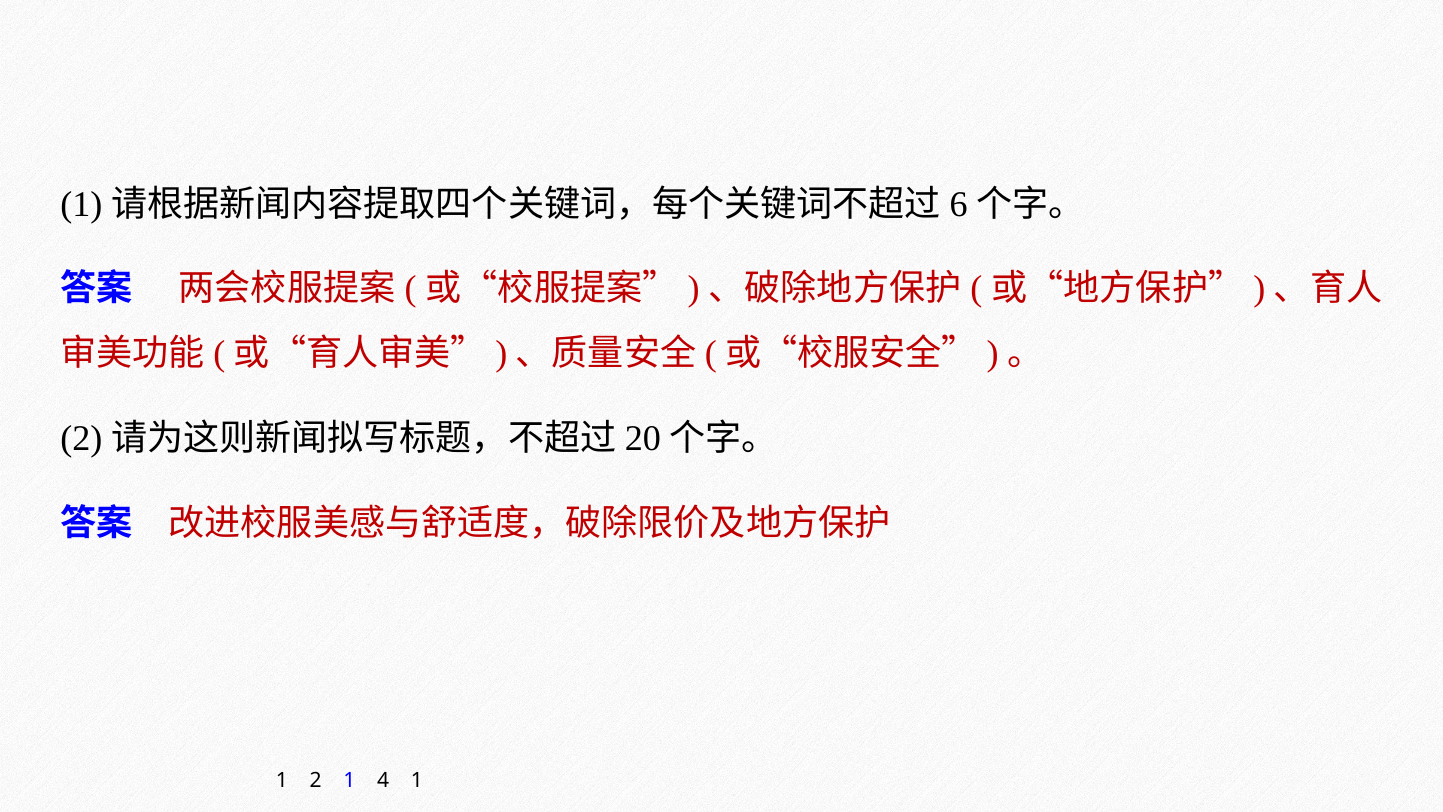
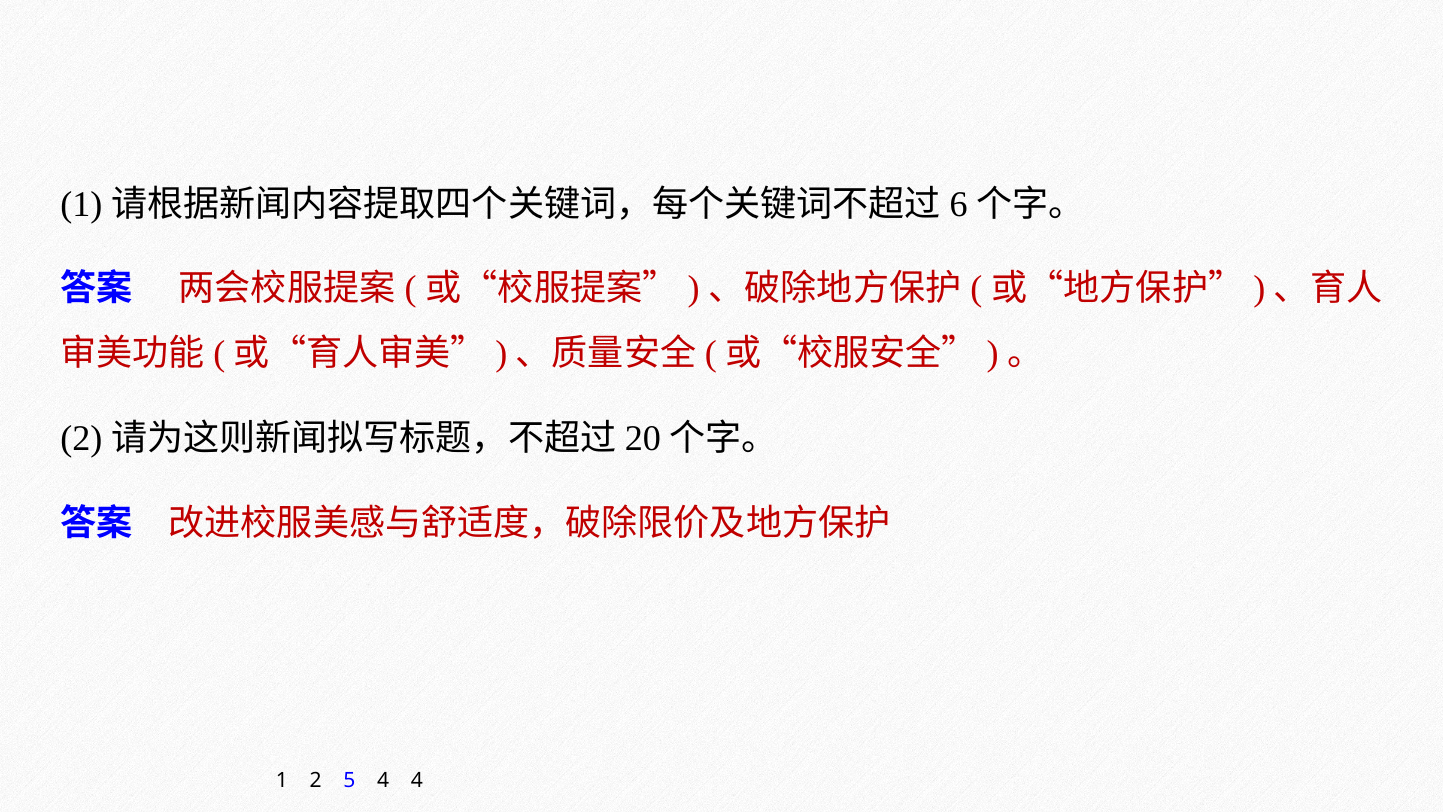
2 1: 1 -> 5 (349, 780)
4 1: 1 -> 4 (417, 780)
